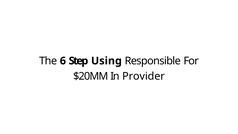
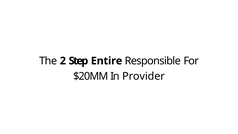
6: 6 -> 2 (63, 61)
Using: Using -> Entire (107, 61)
